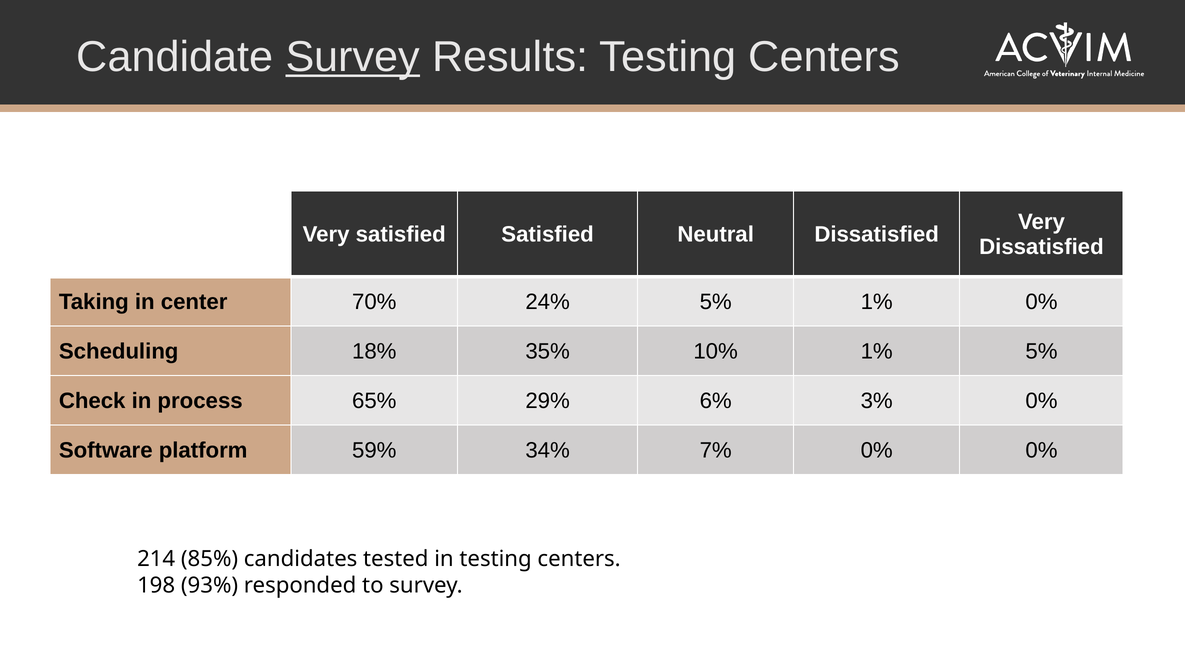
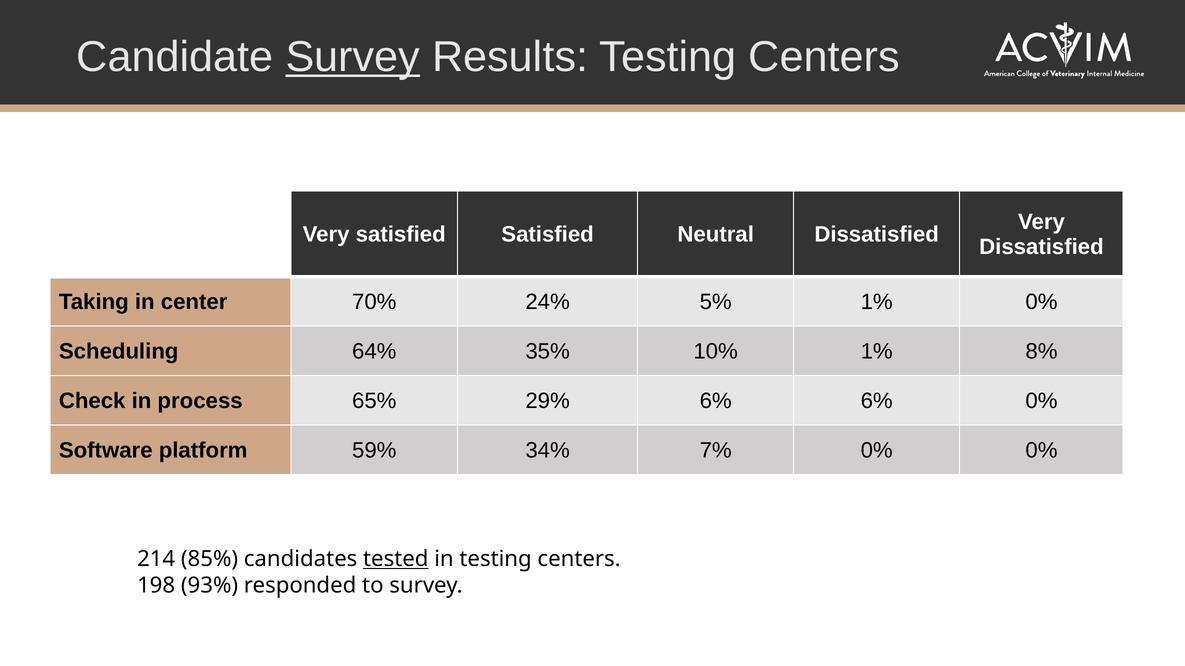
18%: 18% -> 64% (374, 352)
1% 5%: 5% -> 8% (1042, 352)
6% 3%: 3% -> 6% (877, 401)
tested underline: none -> present (396, 559)
